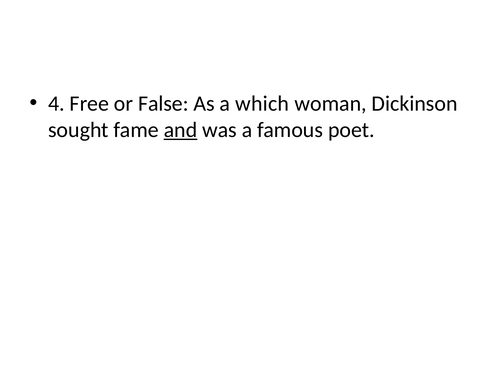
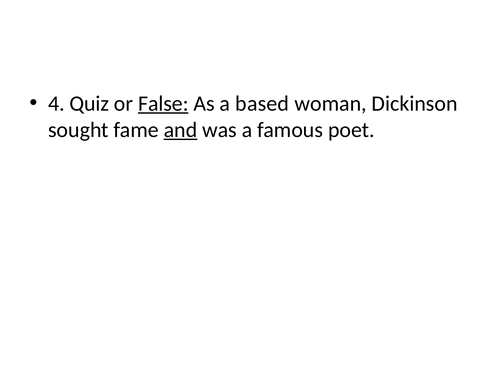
Free: Free -> Quiz (89, 103)
False underline: none -> present (163, 103)
which: which -> based (262, 103)
